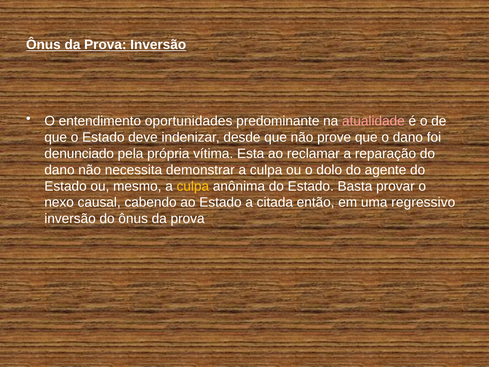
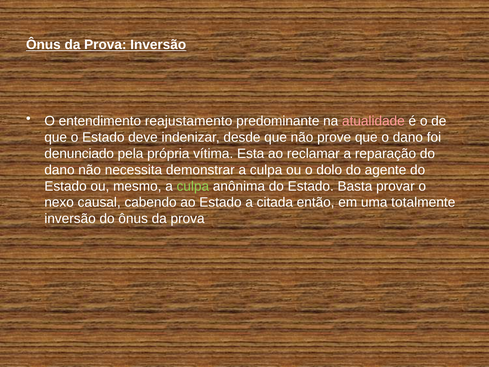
oportunidades: oportunidades -> reajustamento (189, 121)
culpa colour: yellow -> light green (193, 186)
regressivo: regressivo -> totalmente (423, 202)
